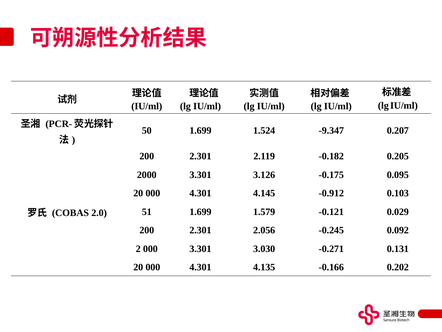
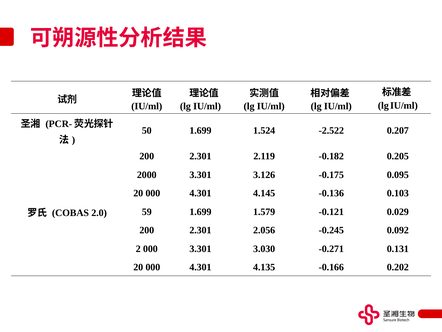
-9.347: -9.347 -> -2.522 (331, 131)
-0.912: -0.912 -> -0.136 (331, 193)
51: 51 -> 59 (147, 212)
